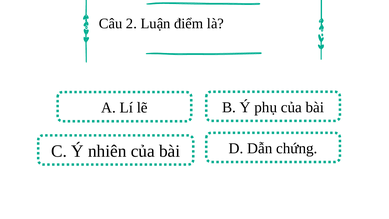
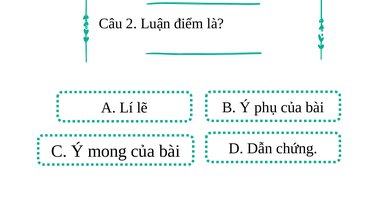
nhiên: nhiên -> mong (107, 151)
